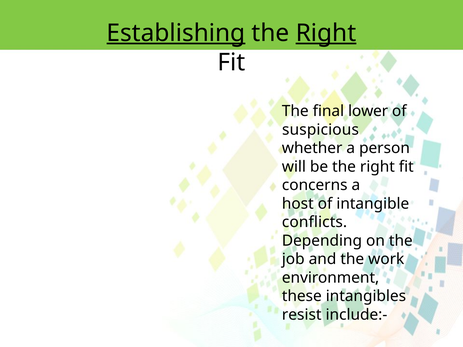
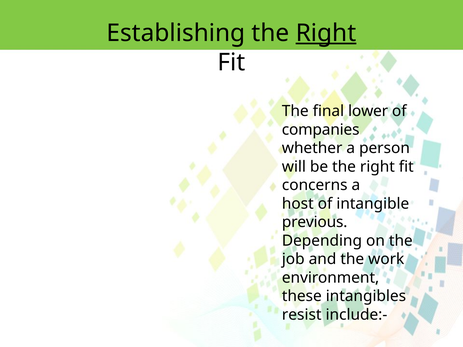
Establishing underline: present -> none (176, 33)
suspicious: suspicious -> companies (321, 130)
conflicts: conflicts -> previous (315, 222)
